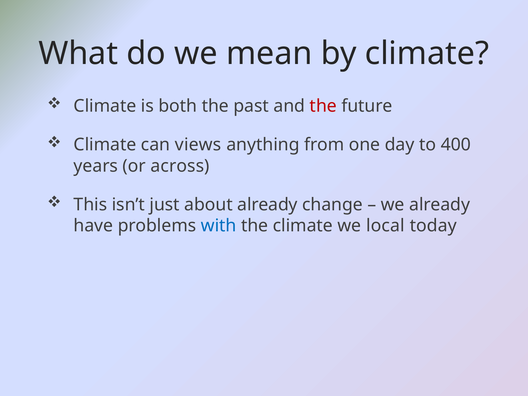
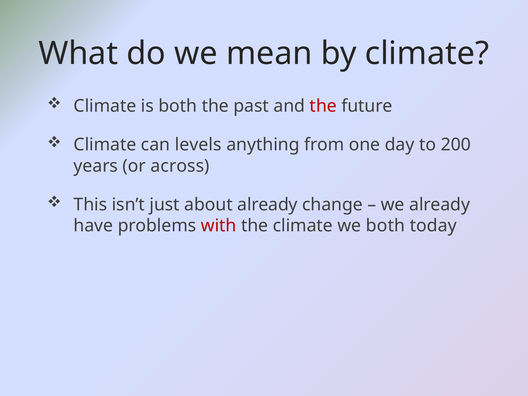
views: views -> levels (198, 145)
400: 400 -> 200 (456, 145)
with colour: blue -> red (219, 226)
we local: local -> both (385, 226)
